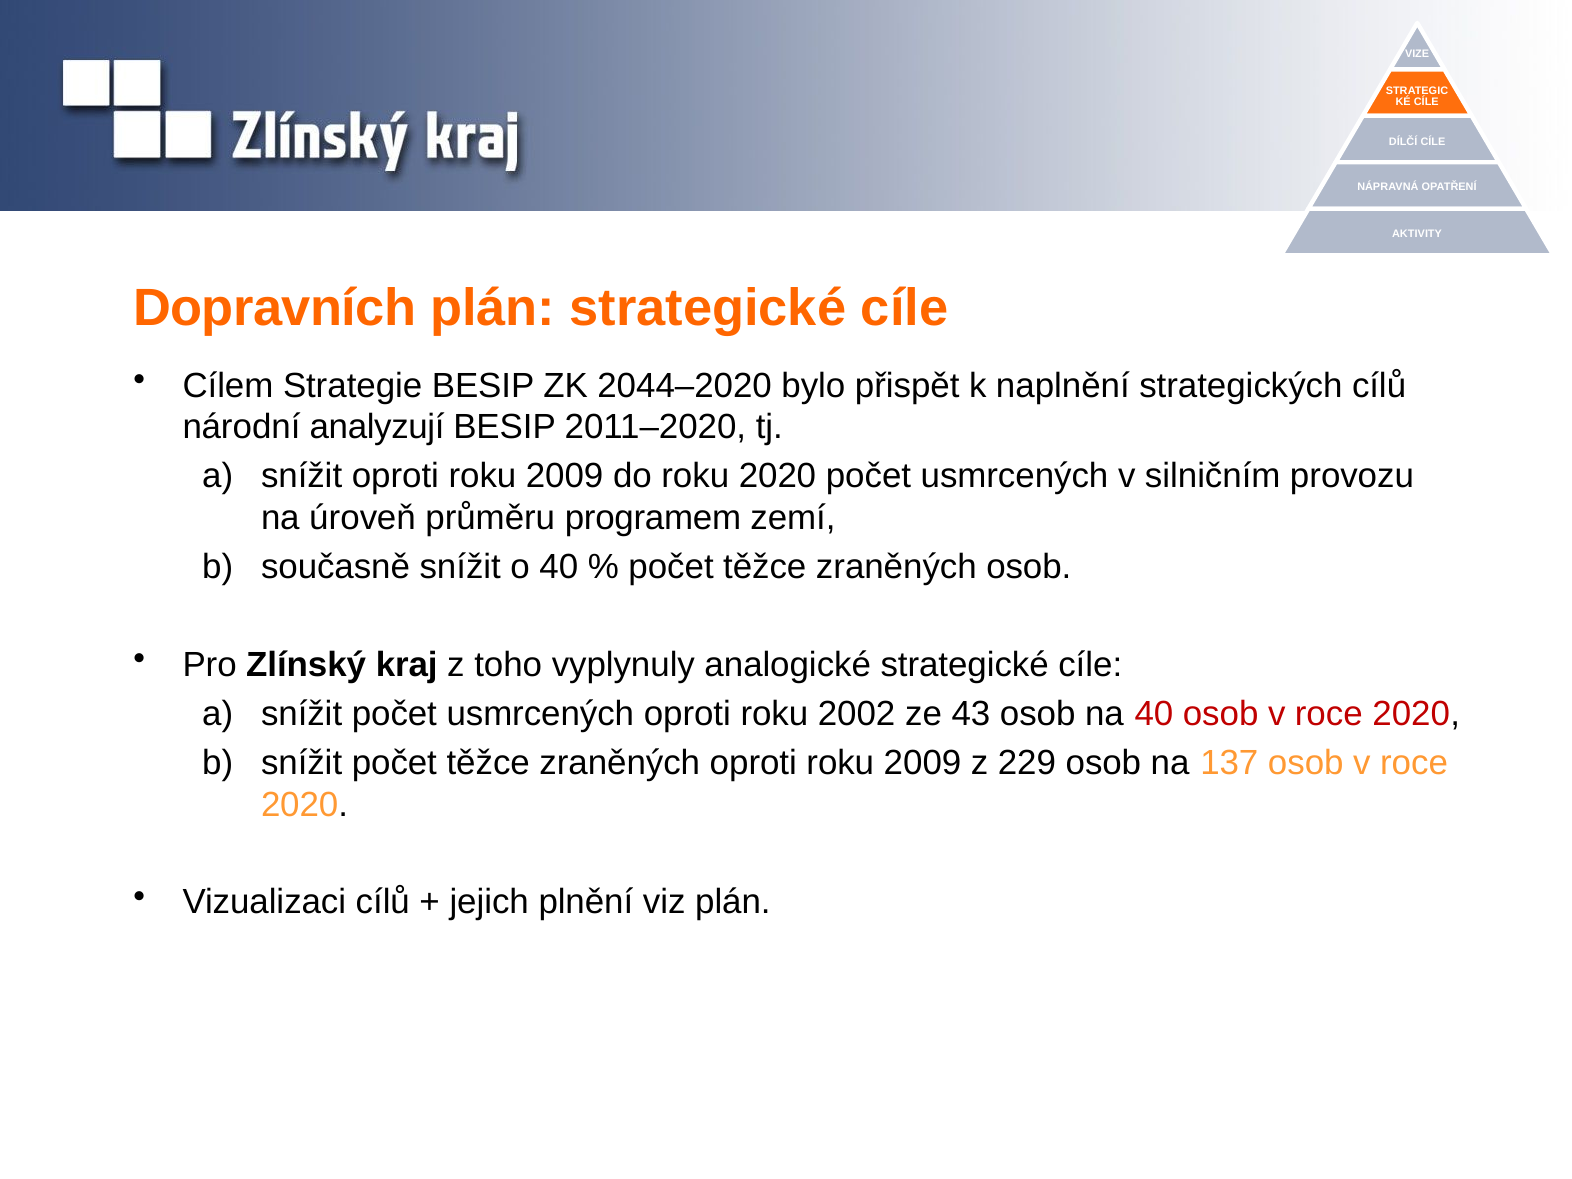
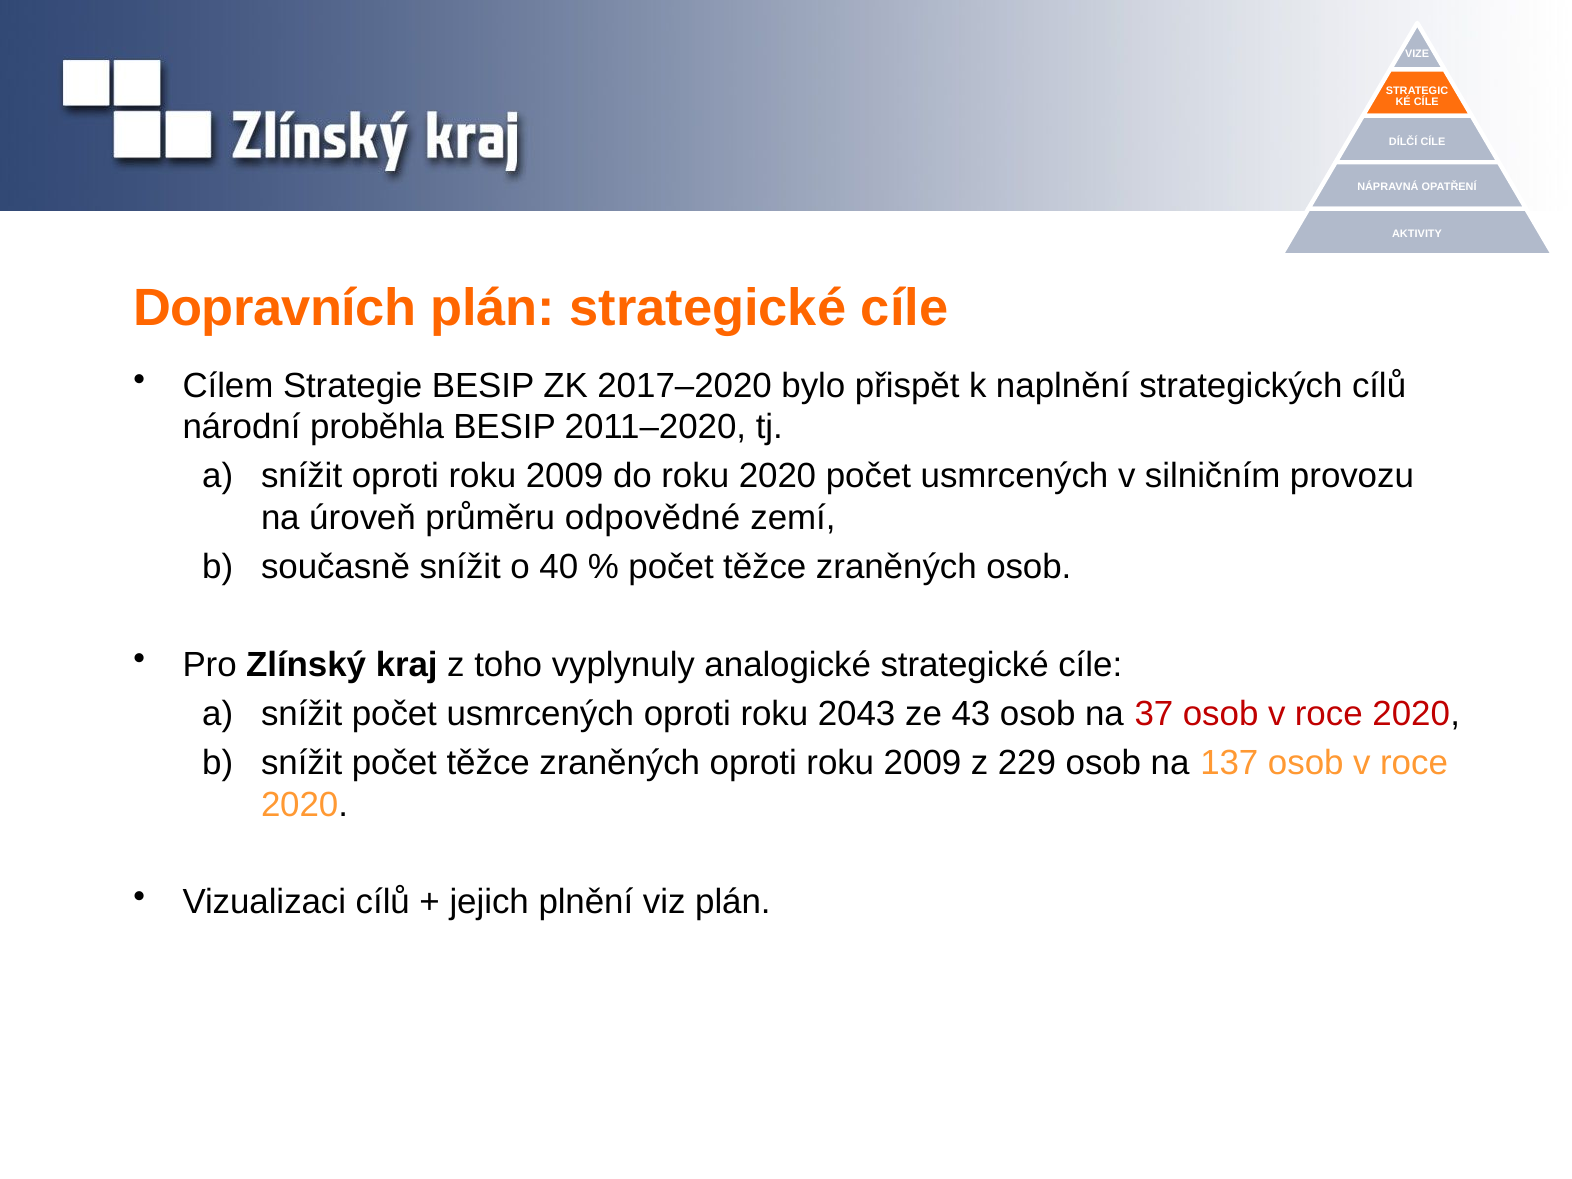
2044–2020: 2044–2020 -> 2017–2020 (685, 386)
analyzují: analyzují -> proběhla (377, 427)
programem: programem -> odpovědné (653, 518)
2002: 2002 -> 2043 (857, 714)
na 40: 40 -> 37 (1154, 714)
